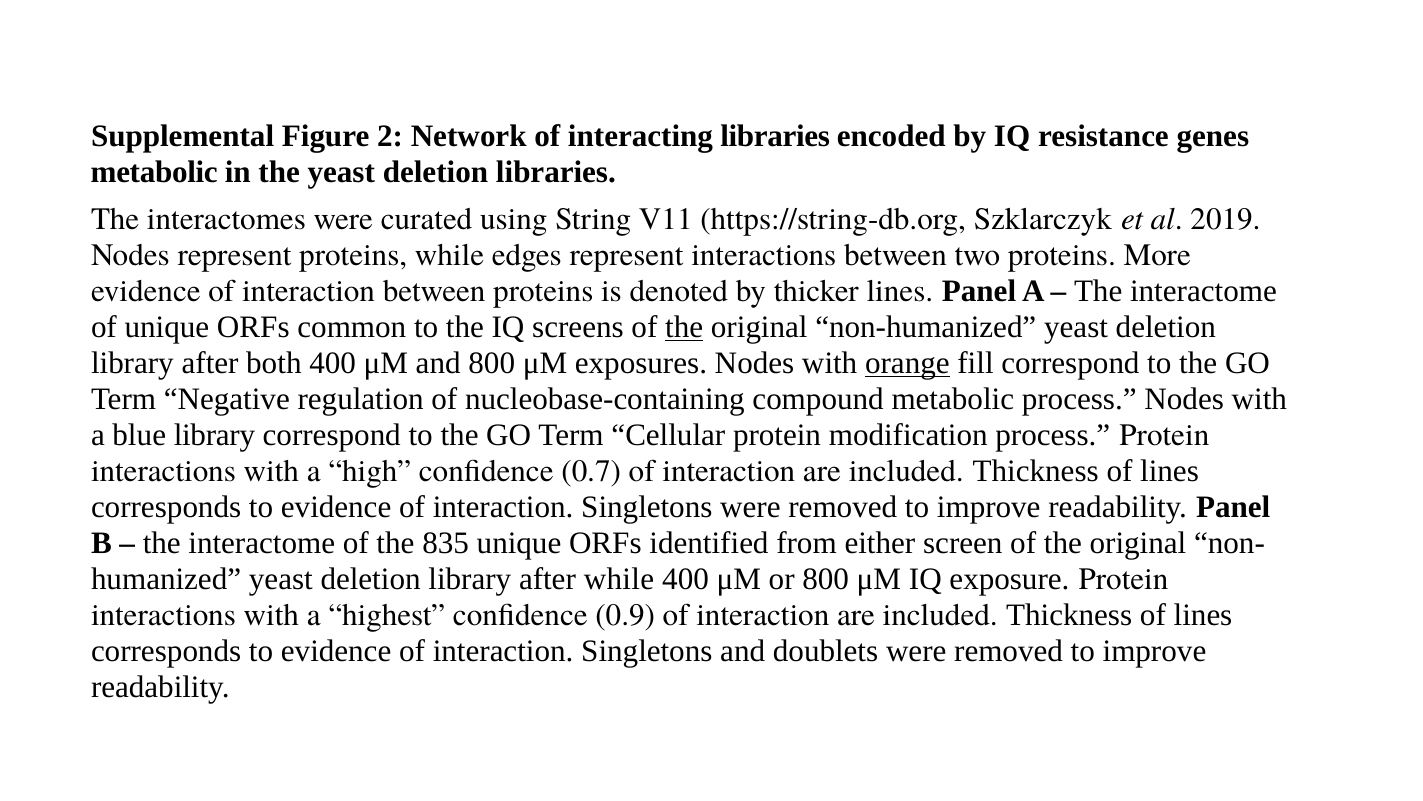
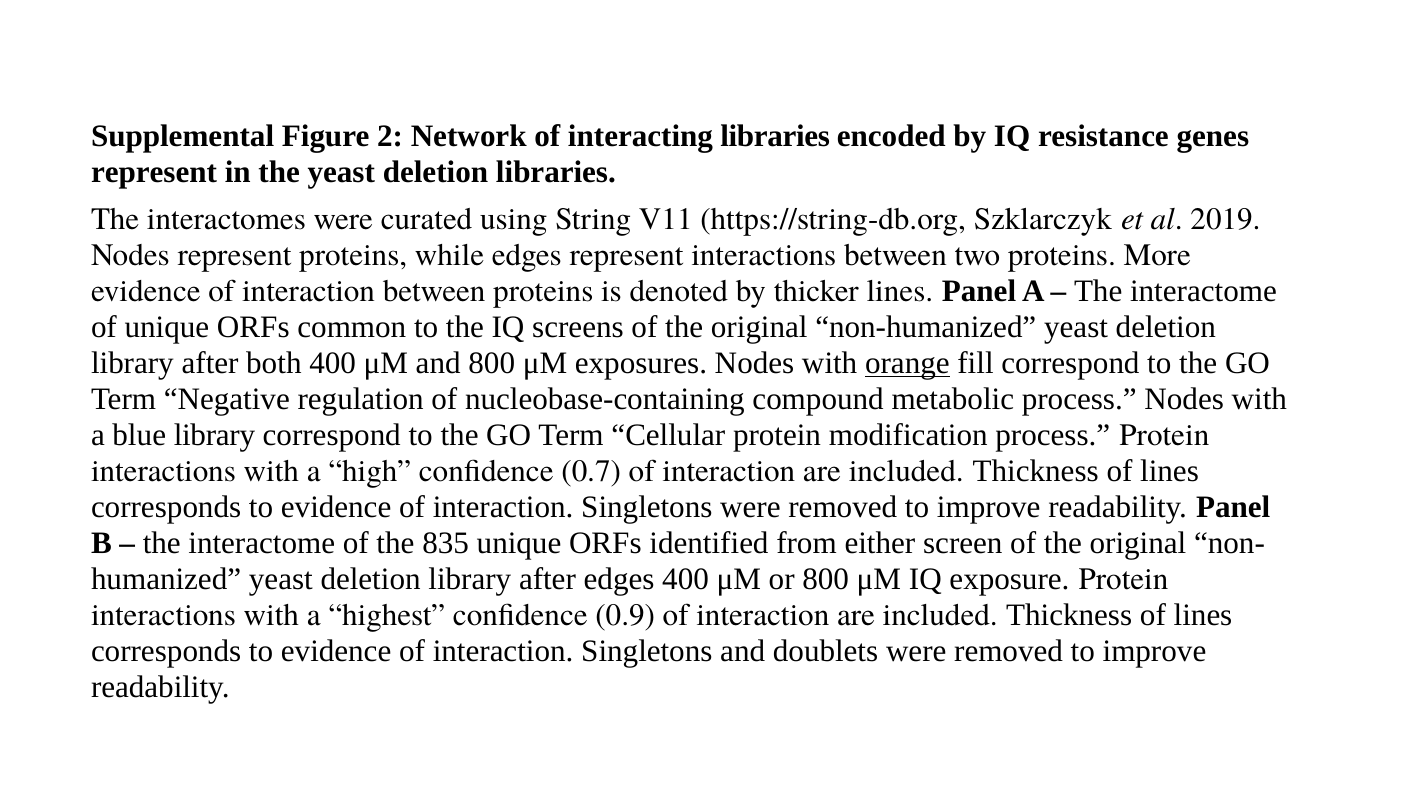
metabolic: metabolic -> represent (154, 172)
the underline: present -> none (684, 327)
after while: while -> edges (619, 579)
